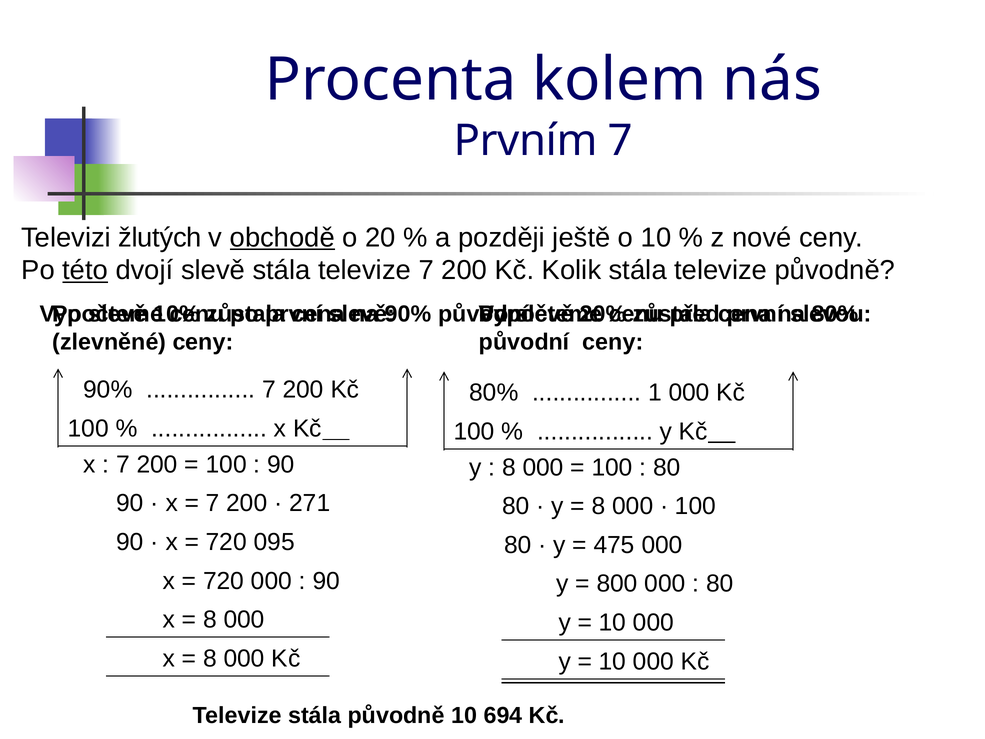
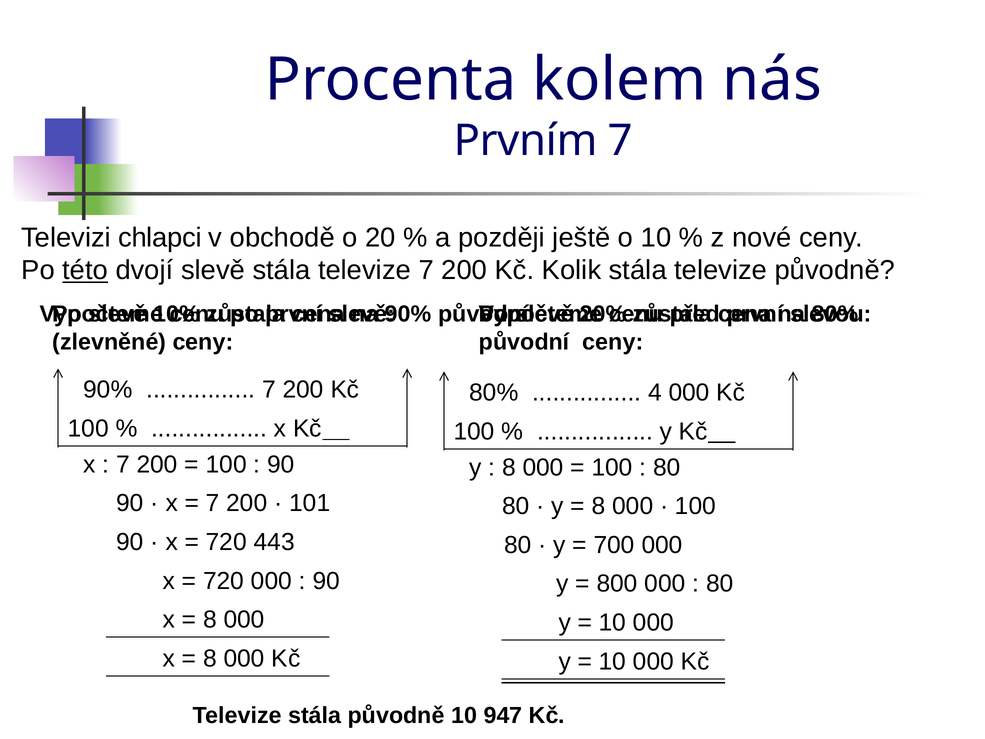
žlutých: žlutých -> chlapci (160, 237)
obchodě underline: present -> none (282, 237)
1: 1 -> 4 (655, 393)
271: 271 -> 101 (310, 503)
095: 095 -> 443 (274, 542)
475: 475 -> 700 (614, 545)
694: 694 -> 947 (503, 716)
